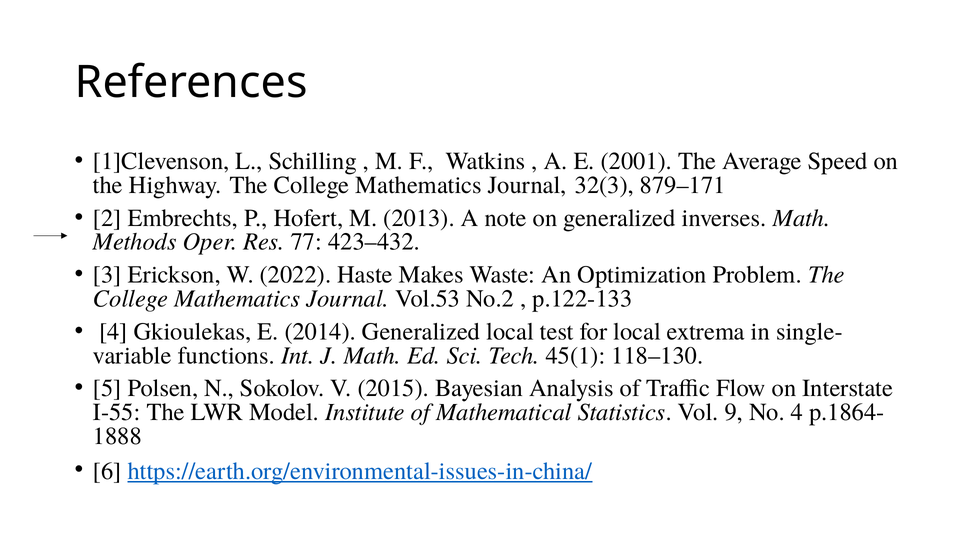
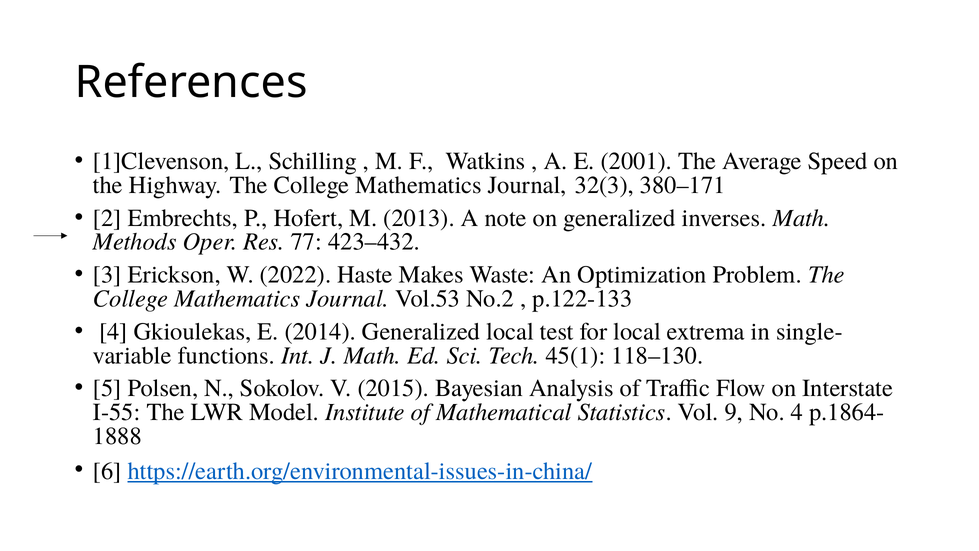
879–171: 879–171 -> 380–171 (683, 185)
